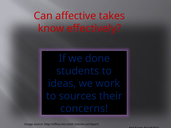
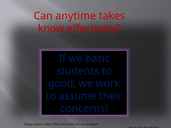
affective: affective -> anytime (76, 16)
done: done -> basic (98, 59)
ideas: ideas -> good (62, 84)
sources: sources -> assume (78, 96)
